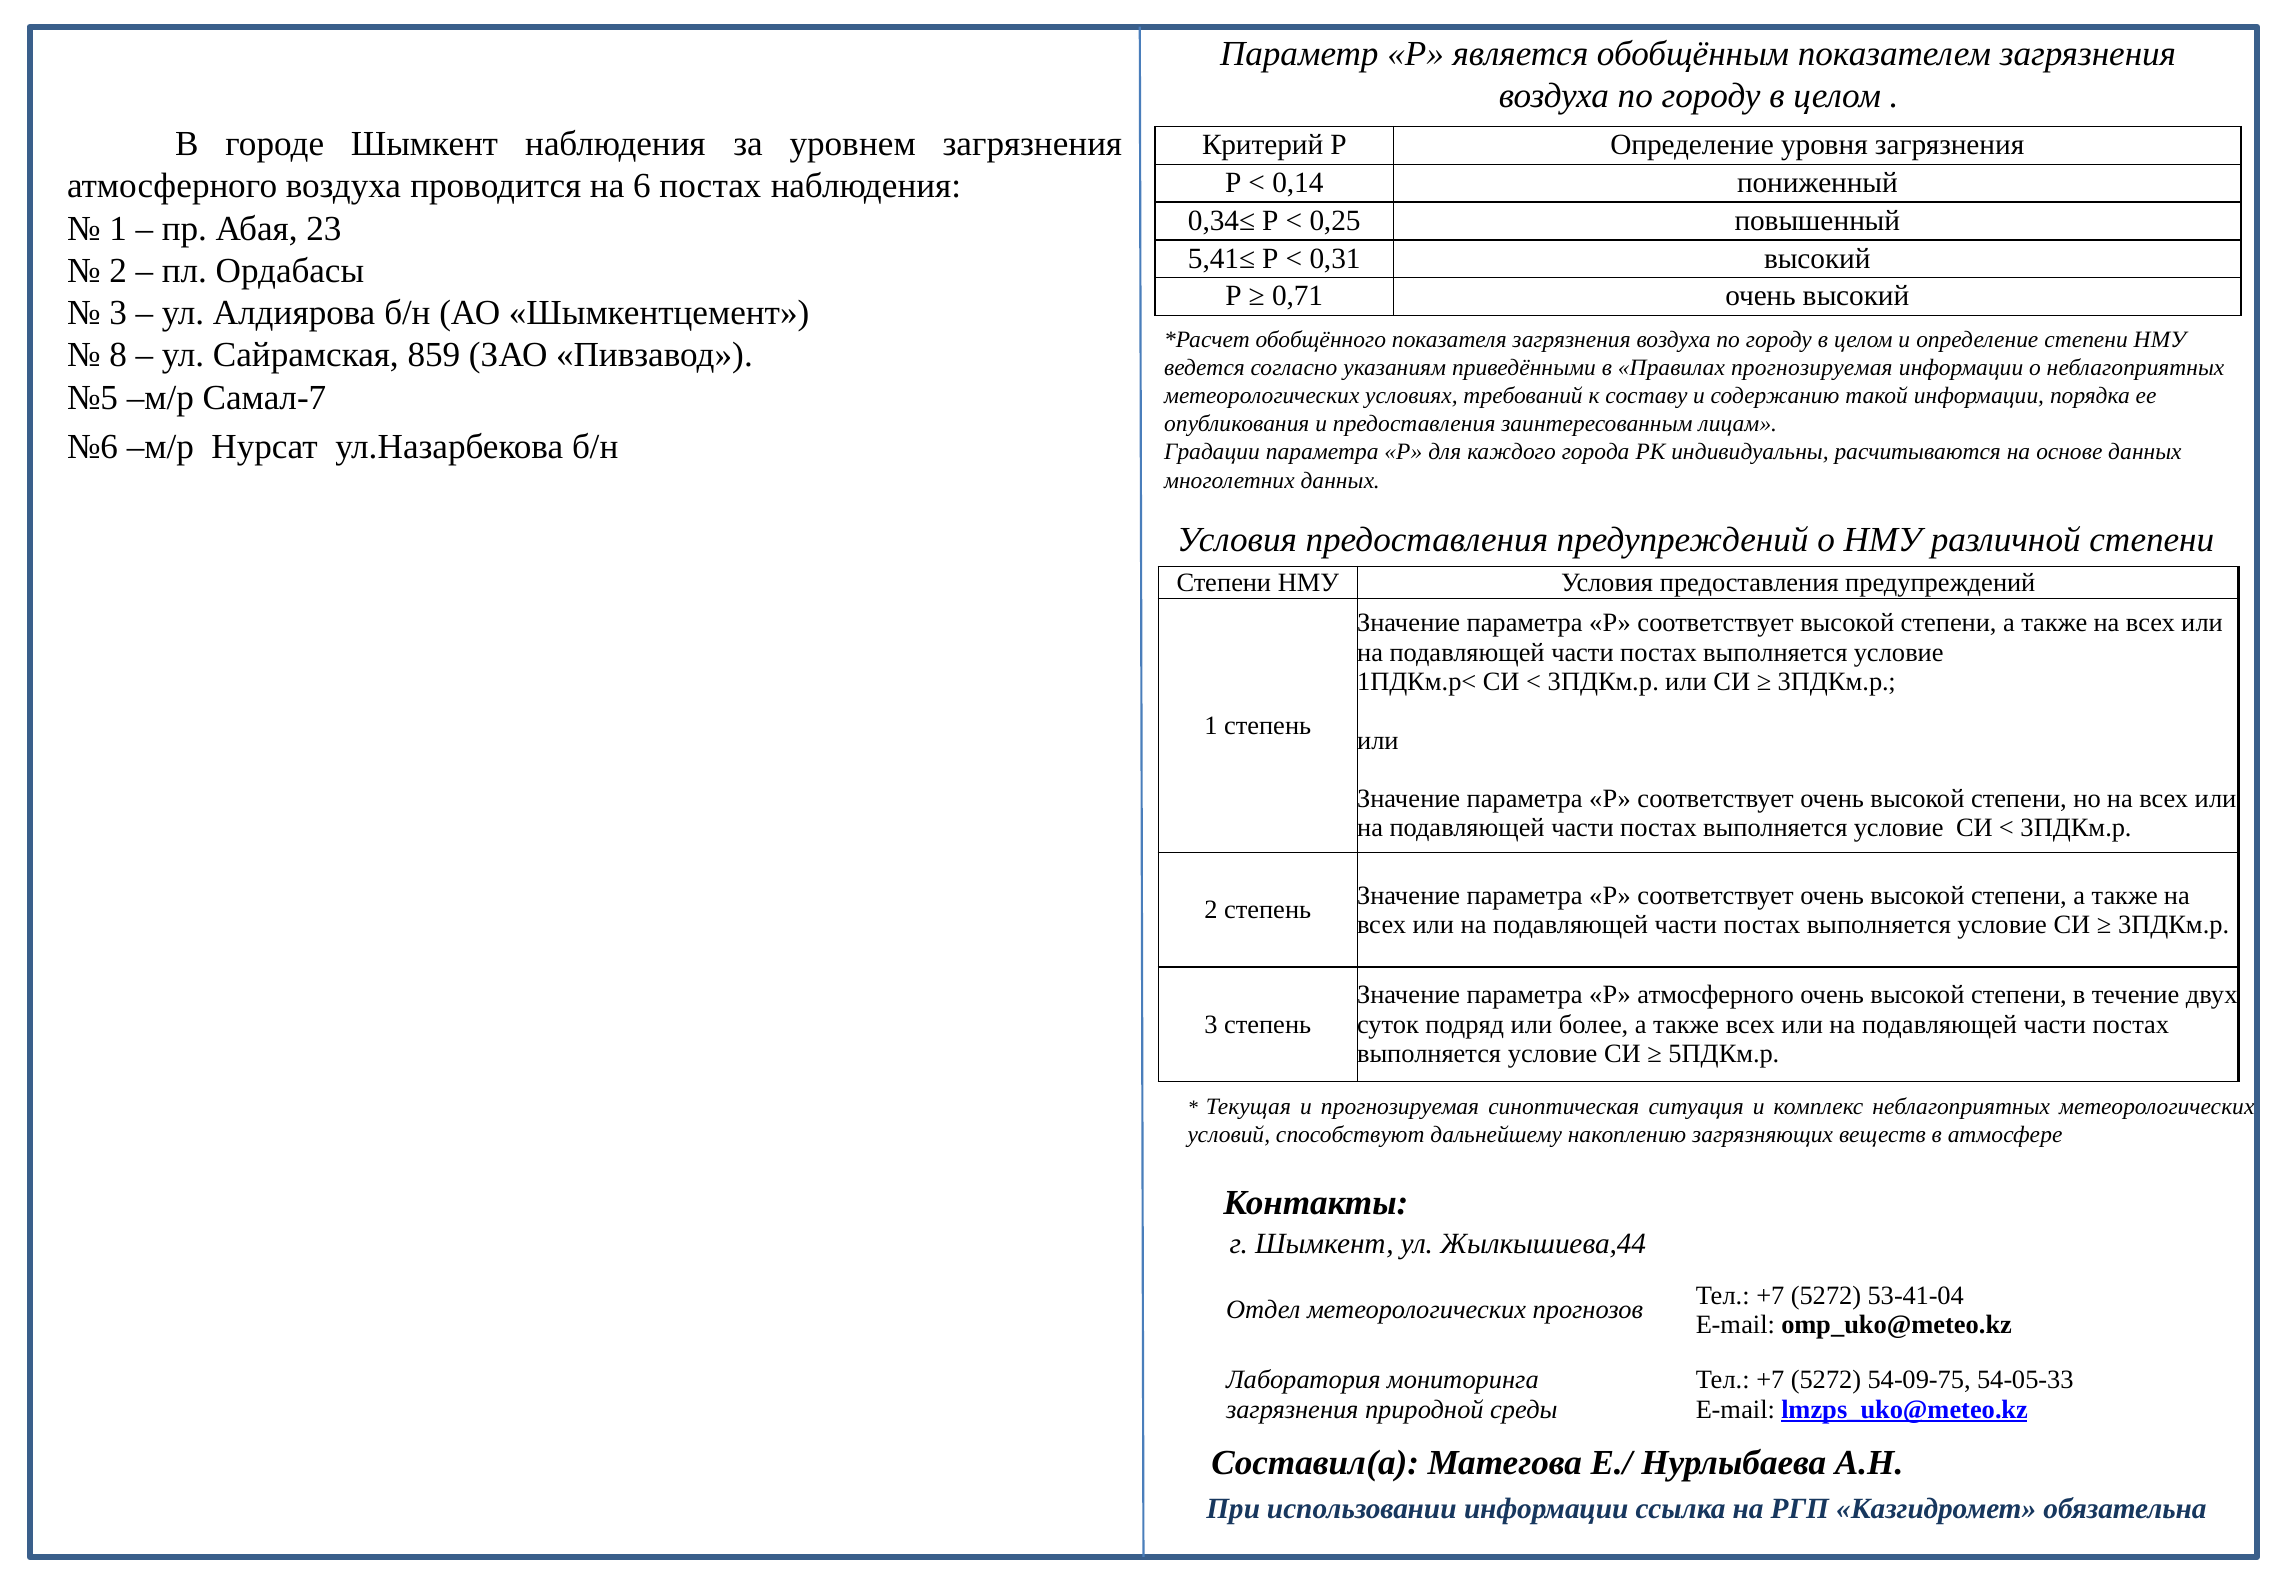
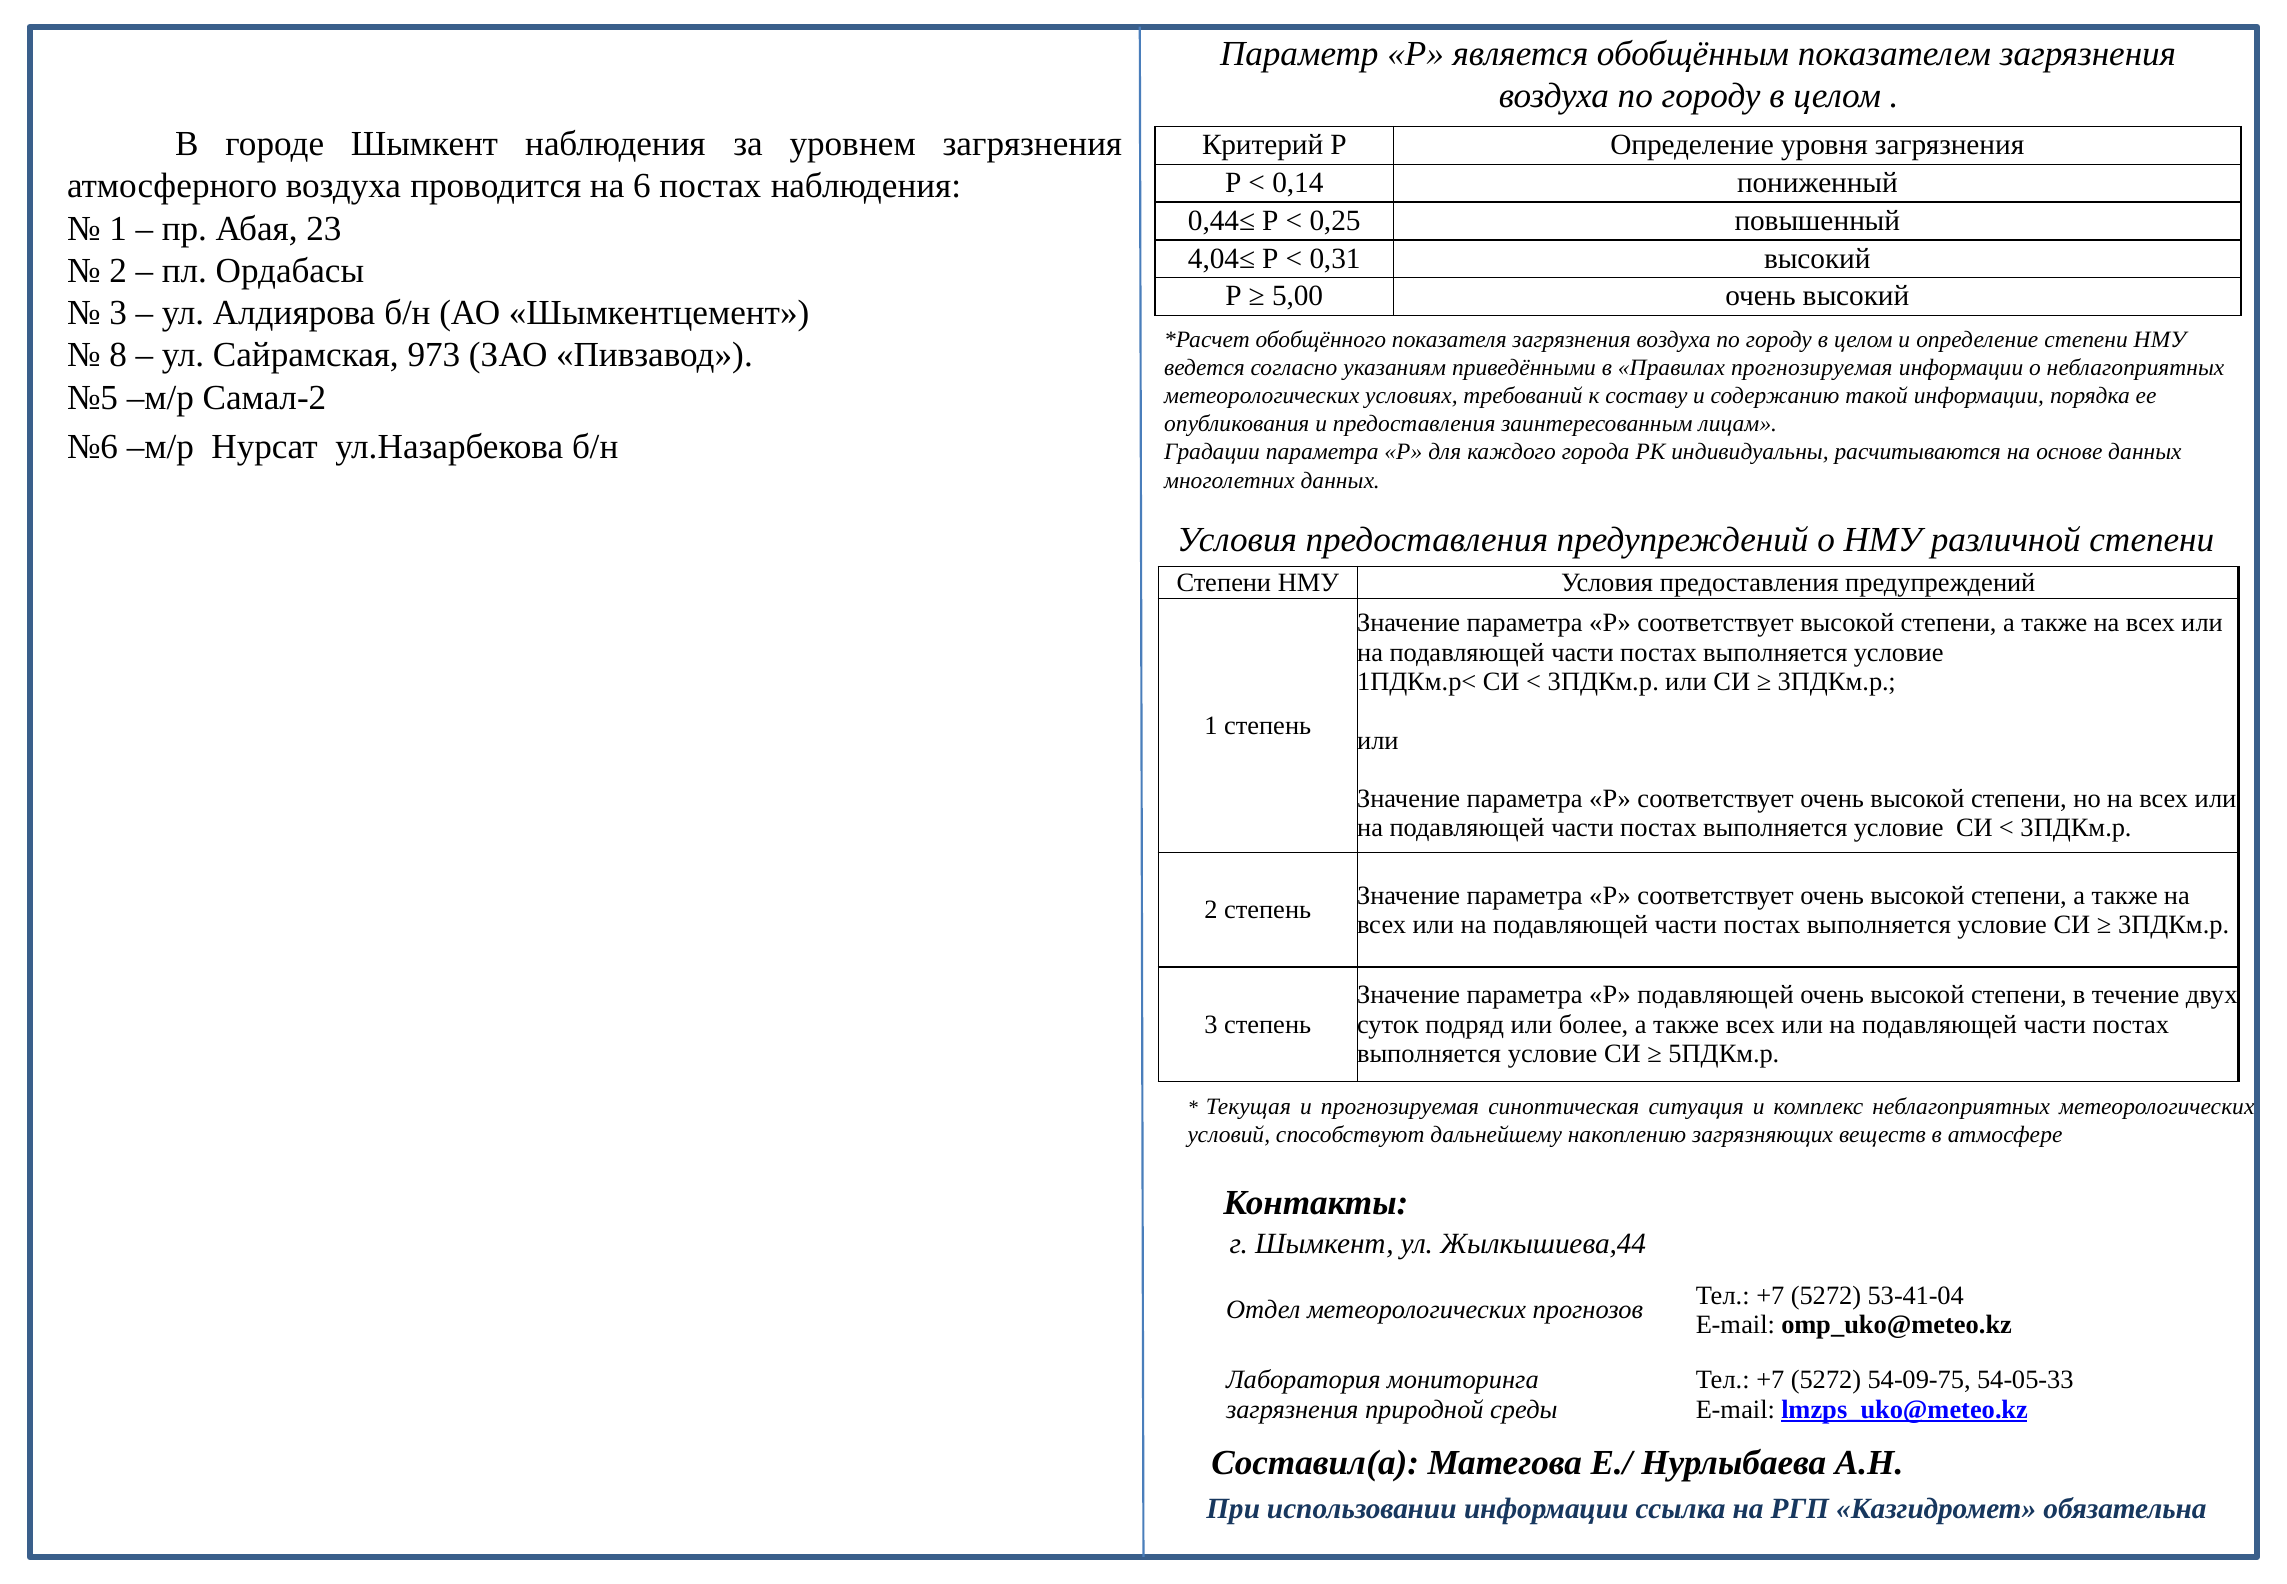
0,34≤: 0,34≤ -> 0,44≤ (1222, 221)
5,41≤: 5,41≤ -> 4,04≤ (1222, 258)
0,71: 0,71 -> 5,00 (1298, 296)
859: 859 -> 973 (434, 355)
Самал-7: Самал-7 -> Самал-2 (264, 397)
Р атмосферного: атмосферного -> подавляющей (1716, 995)
